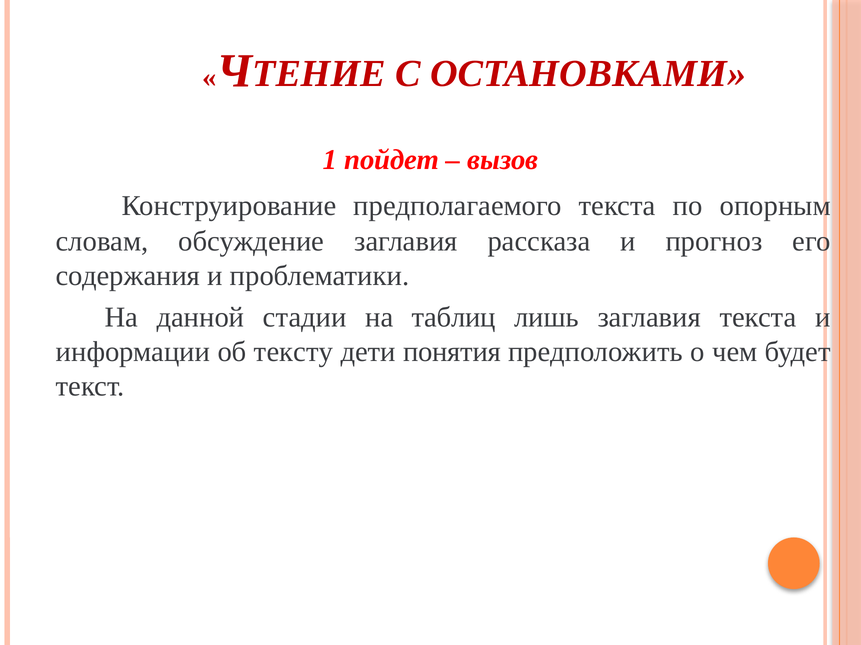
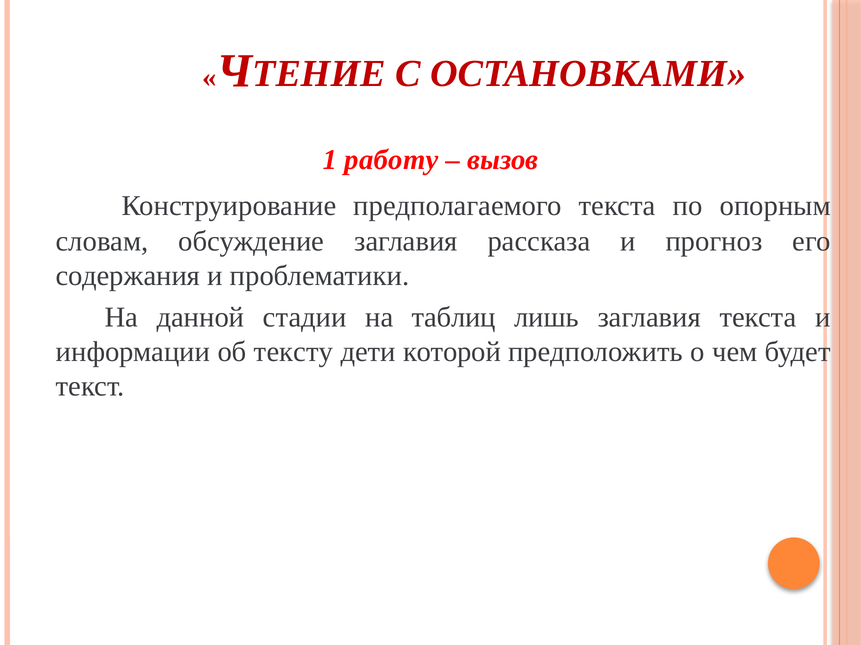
пойдет: пойдет -> работу (391, 160)
понятия: понятия -> которой (452, 352)
